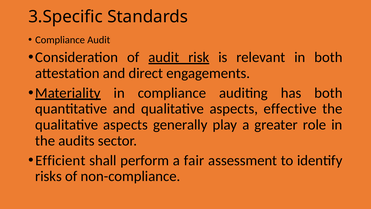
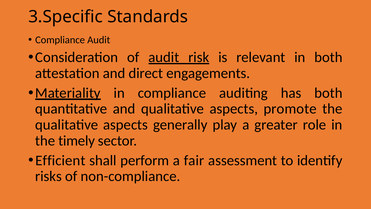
effective: effective -> promote (290, 109)
audits: audits -> timely (77, 140)
